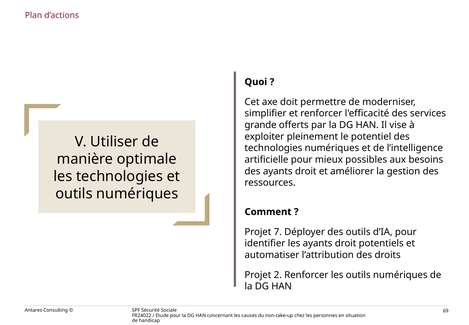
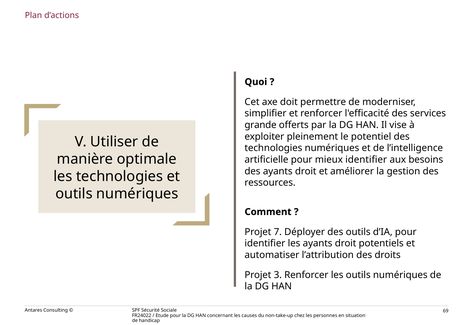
mieux possibles: possibles -> identifier (366, 159)
2: 2 -> 3 (278, 275)
